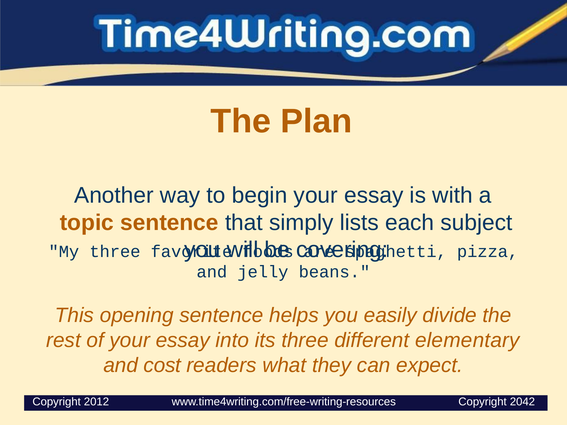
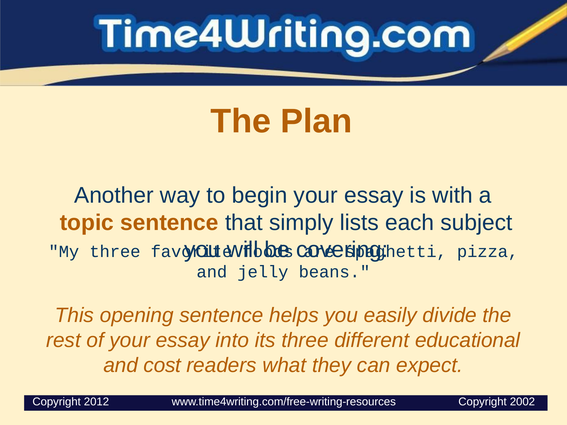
elementary: elementary -> educational (468, 341)
2042: 2042 -> 2002 (522, 402)
